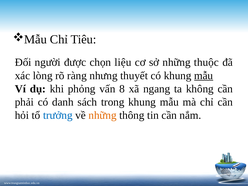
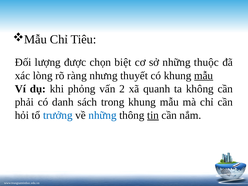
người: người -> lượng (48, 62)
liệu: liệu -> biệt (123, 62)
8: 8 -> 2 (122, 89)
ngang: ngang -> quanh (157, 89)
những colour: orange -> blue (103, 115)
tin underline: none -> present (153, 115)
